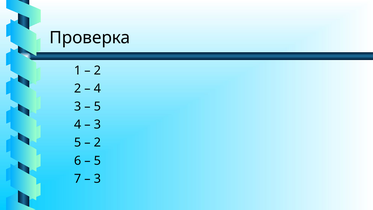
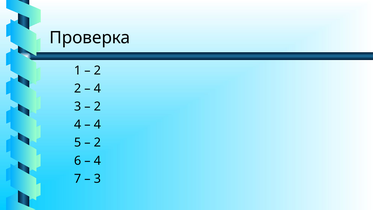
5: 5 -> 2 (97, 106)
3: 3 -> 4 (97, 124)
5: 5 -> 4 (97, 161)
